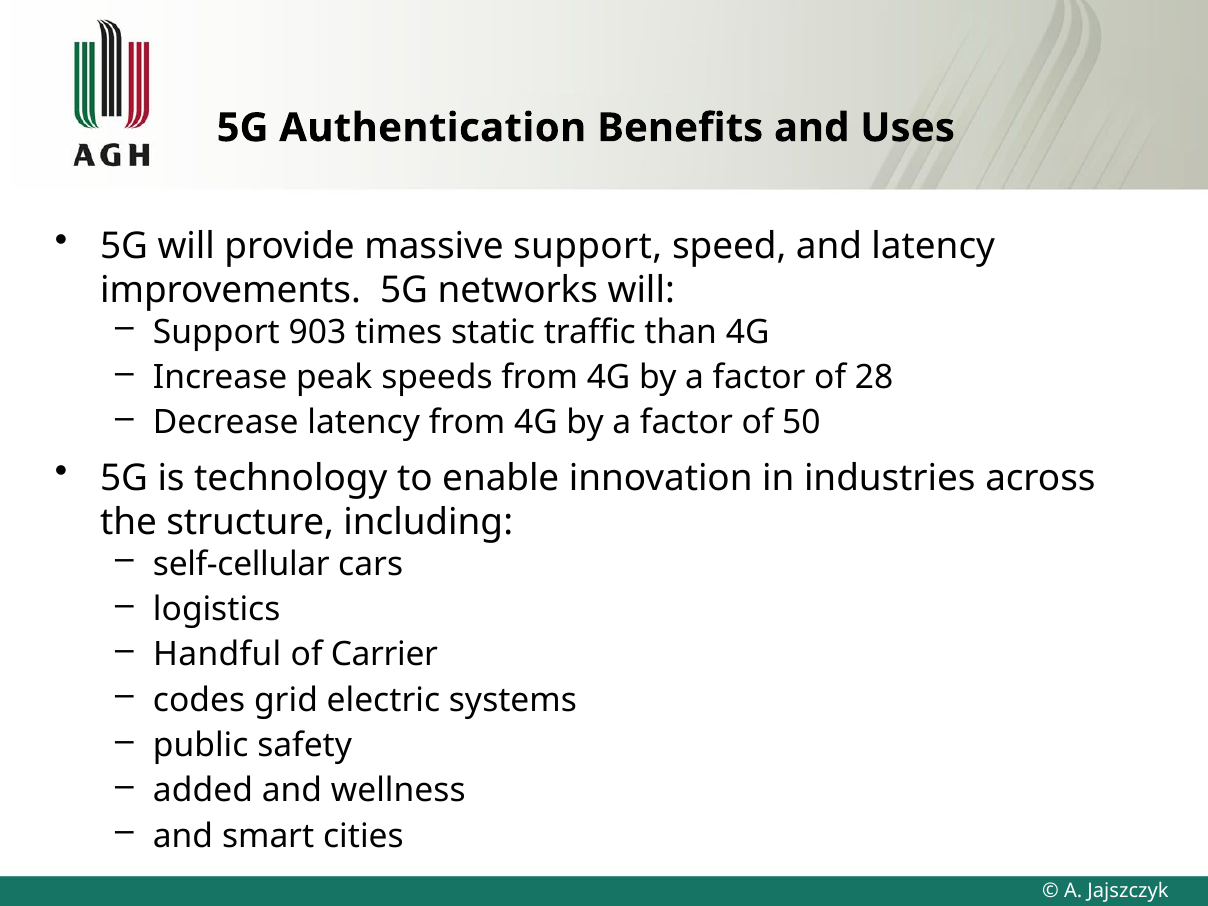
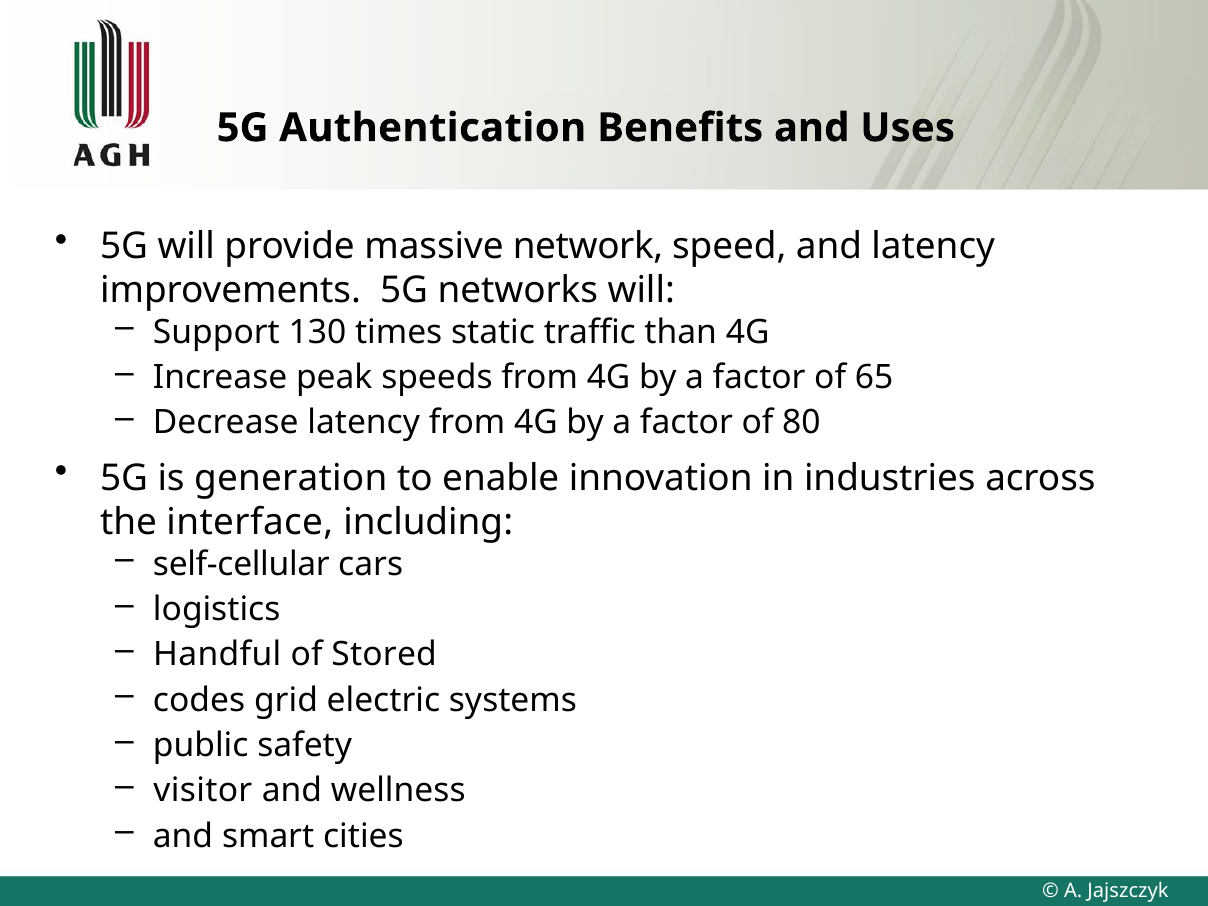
massive support: support -> network (588, 246)
903: 903 -> 130 (317, 332)
28: 28 -> 65 (874, 378)
50: 50 -> 80 (801, 423)
technology: technology -> generation (291, 478)
structure: structure -> interface (250, 522)
Carrier: Carrier -> Stored (384, 655)
added: added -> visitor (203, 791)
